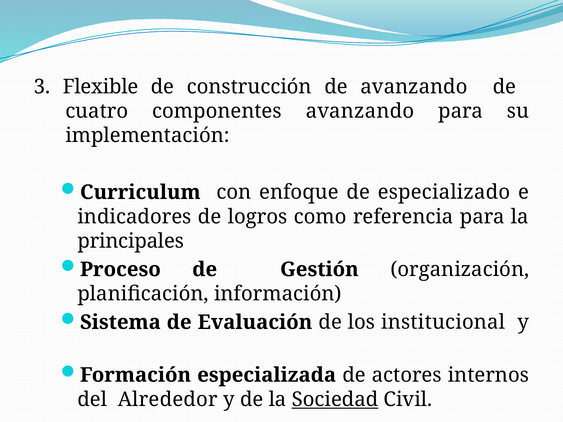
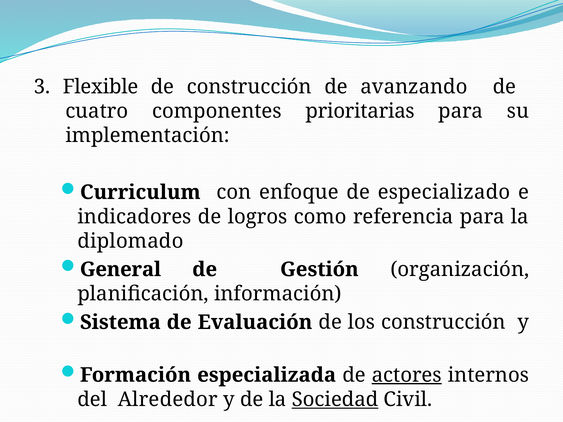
componentes avanzando: avanzando -> prioritarias (360, 111)
principales: principales -> diplomado (130, 241)
Proceso: Proceso -> General (121, 270)
los institucional: institucional -> construcción (443, 322)
actores underline: none -> present (407, 375)
